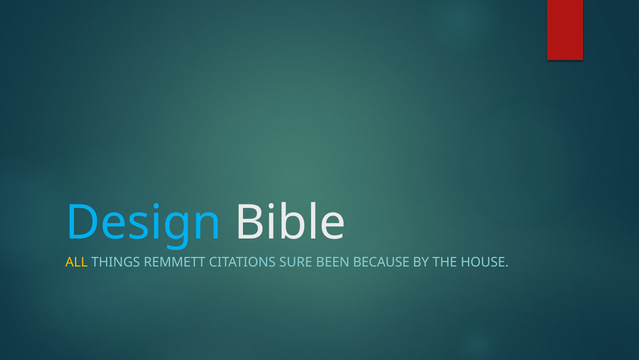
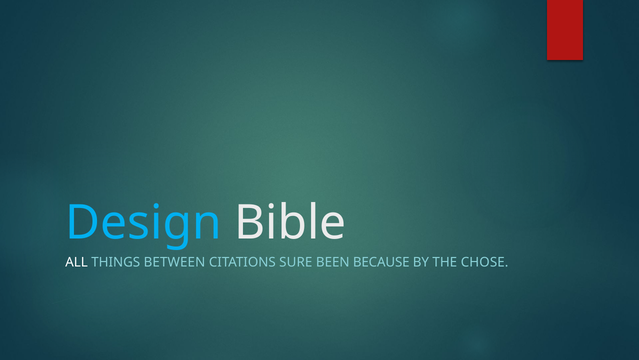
ALL colour: yellow -> white (77, 262)
REMMETT: REMMETT -> BETWEEN (174, 262)
HOUSE: HOUSE -> CHOSE (485, 262)
